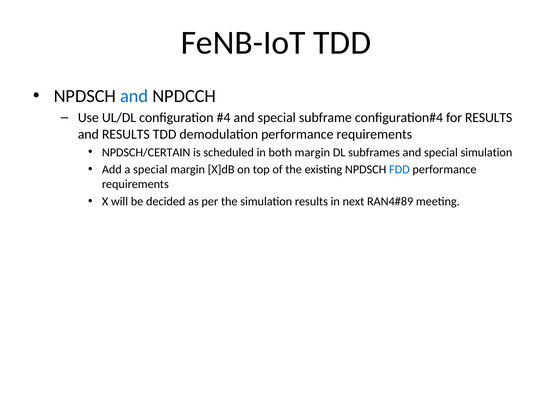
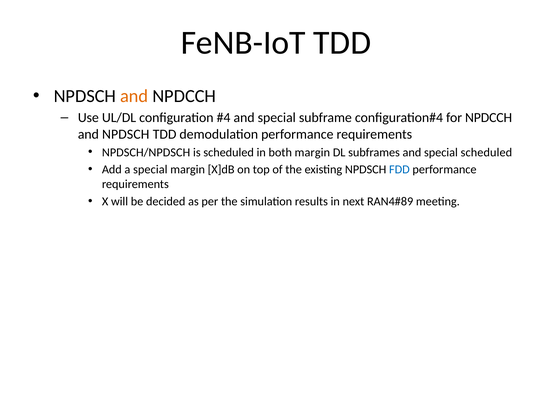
and colour: blue -> orange (134, 96)
for RESULTS: RESULTS -> NPDCCH (489, 118)
and RESULTS: RESULTS -> NPDSCH (126, 134)
NPDSCH/CERTAIN: NPDSCH/CERTAIN -> NPDSCH/NPDSCH (146, 152)
special simulation: simulation -> scheduled (486, 152)
